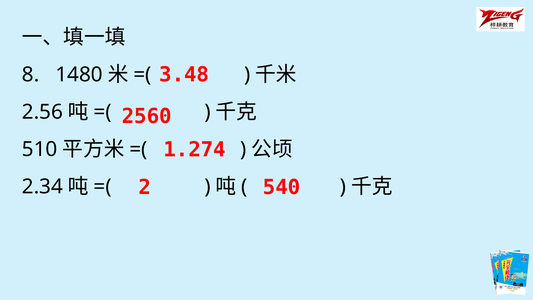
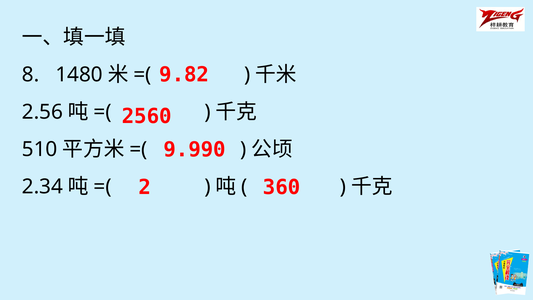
3.48: 3.48 -> 9.82 (184, 75)
1.274: 1.274 -> 9.990 (195, 150)
540: 540 -> 360 (282, 187)
